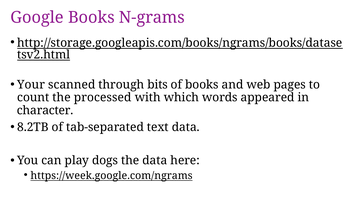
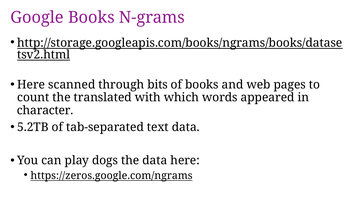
Your: Your -> Here (31, 84)
processed: processed -> translated (103, 97)
8.2TB: 8.2TB -> 5.2TB (33, 127)
https://week.google.com/ngrams: https://week.google.com/ngrams -> https://zeros.google.com/ngrams (112, 175)
